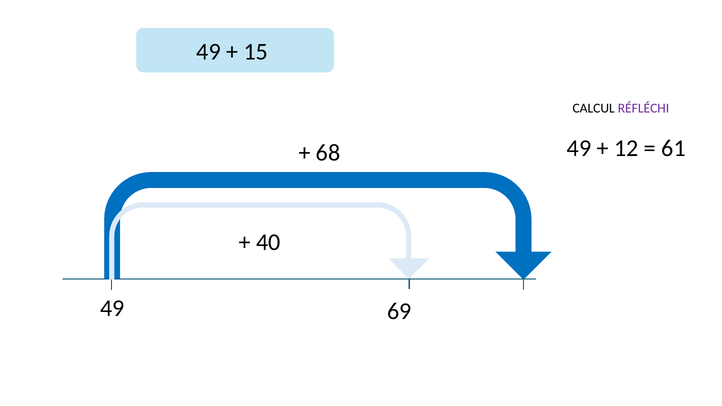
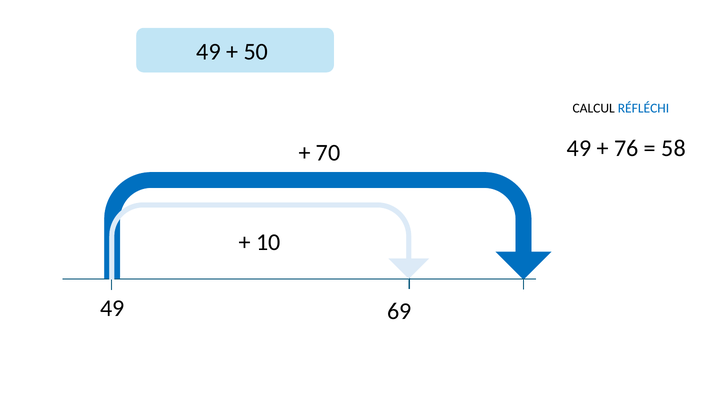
15: 15 -> 50 (256, 52)
RÉFLÉCHI colour: purple -> blue (643, 108)
12: 12 -> 76 (626, 148)
61: 61 -> 58 (674, 148)
68: 68 -> 70 (328, 153)
40: 40 -> 10 (268, 242)
